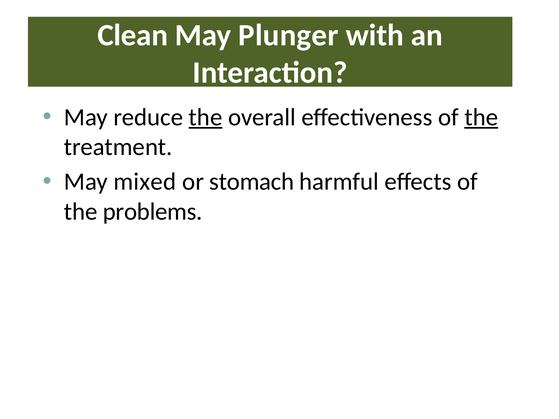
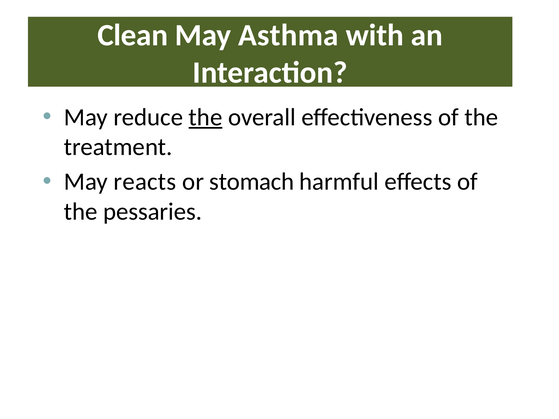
Plunger: Plunger -> Asthma (288, 35)
the underline: present -> none (481, 117)
mixed: mixed -> reacts (145, 182)
problems: problems -> pessaries (153, 212)
